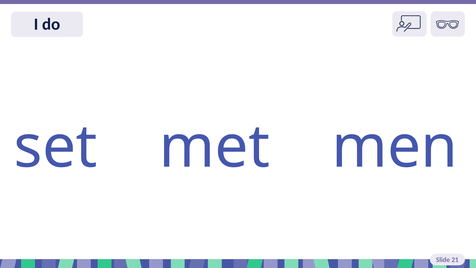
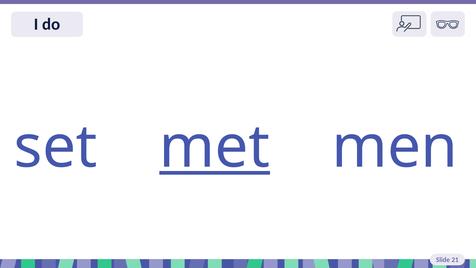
met underline: none -> present (215, 147)
